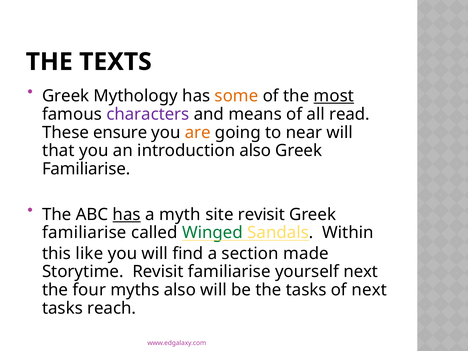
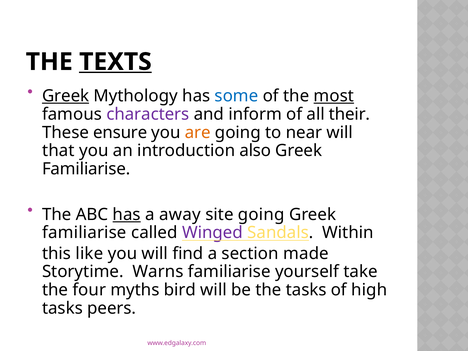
TEXTS underline: none -> present (115, 62)
Greek underline: none -> present (66, 96)
some colour: orange -> blue (236, 96)
means: means -> inform (255, 114)
read: read -> their (350, 114)
myth: myth -> away (180, 214)
site revisit: revisit -> going (261, 214)
Winged colour: green -> purple (212, 233)
Storytime Revisit: Revisit -> Warns (158, 272)
yourself next: next -> take (361, 272)
myths also: also -> bird (180, 290)
of next: next -> high (369, 290)
reach: reach -> peers (112, 308)
